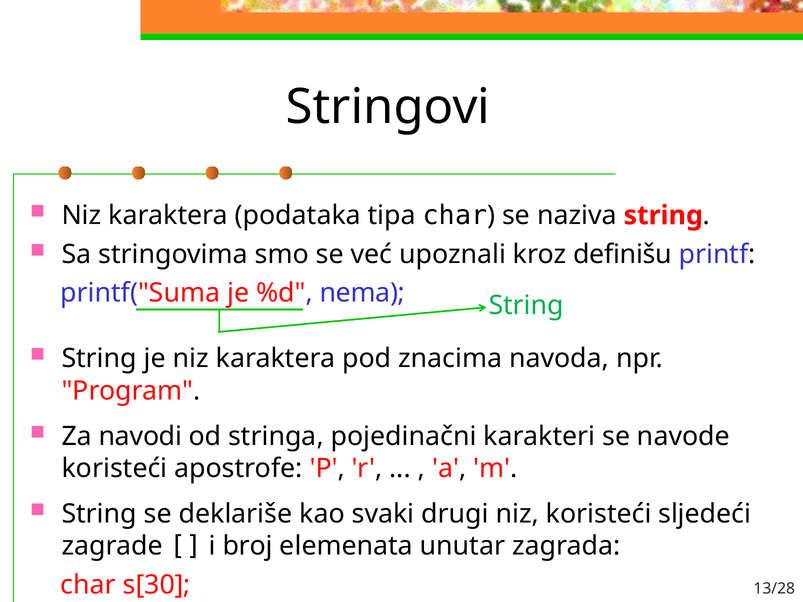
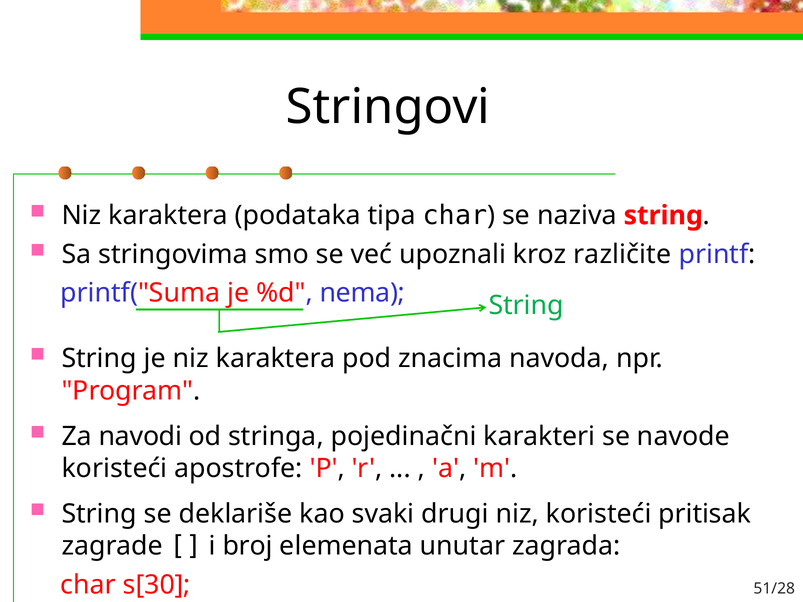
definišu: definišu -> različite (622, 254)
sljedeći: sljedeći -> pritisak (705, 514)
13/28: 13/28 -> 51/28 (774, 589)
